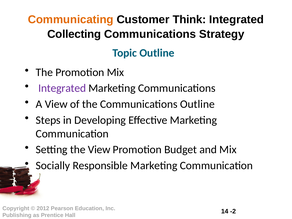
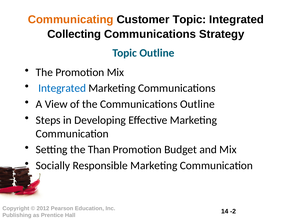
Customer Think: Think -> Topic (189, 20)
Integrated colour: purple -> blue (62, 88)
the View: View -> Than (99, 150)
